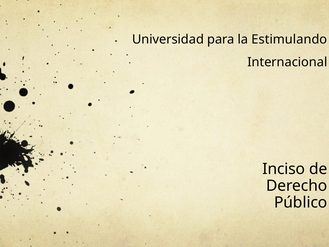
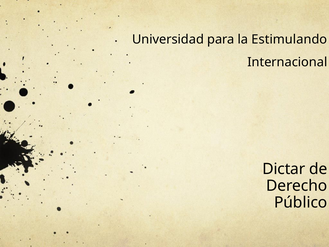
Inciso: Inciso -> Dictar (284, 169)
